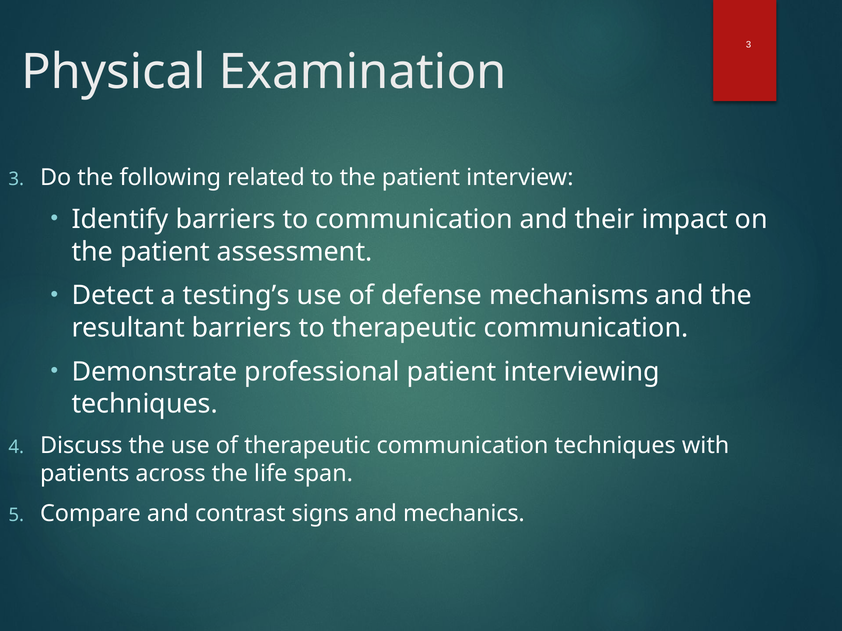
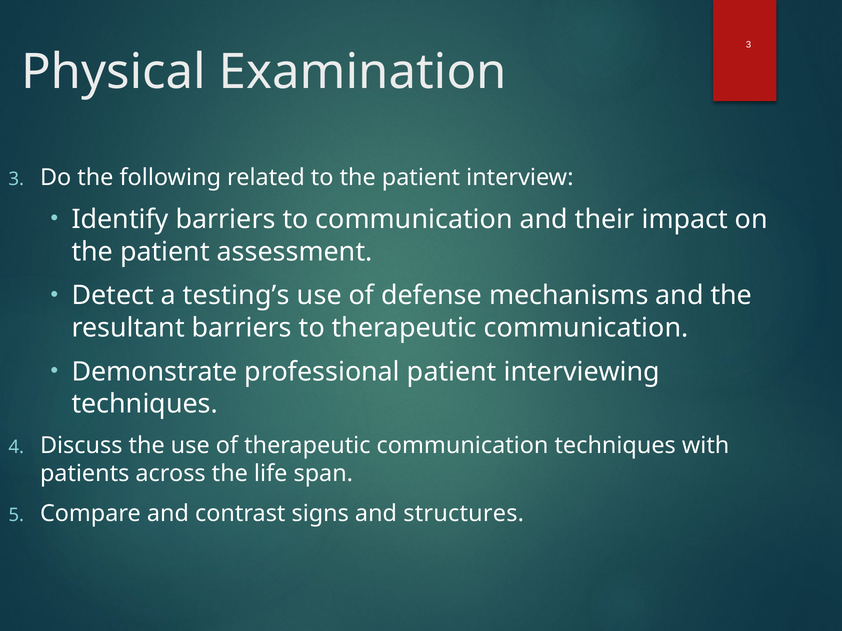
mechanics: mechanics -> structures (464, 514)
